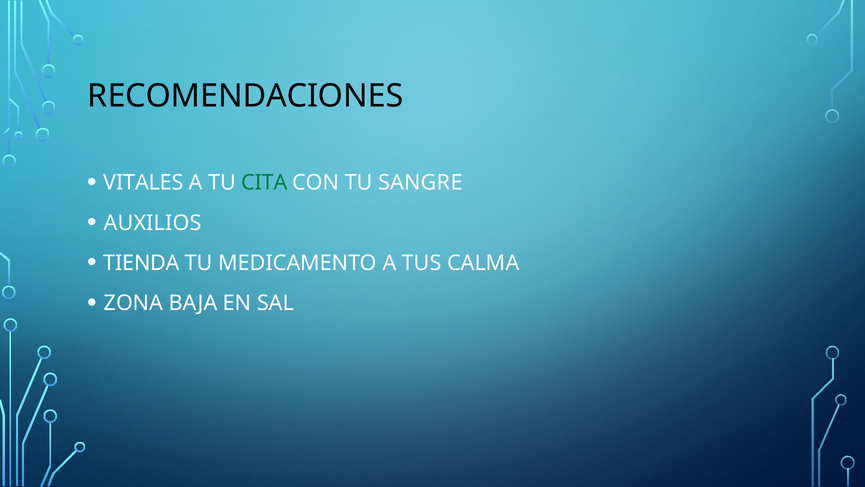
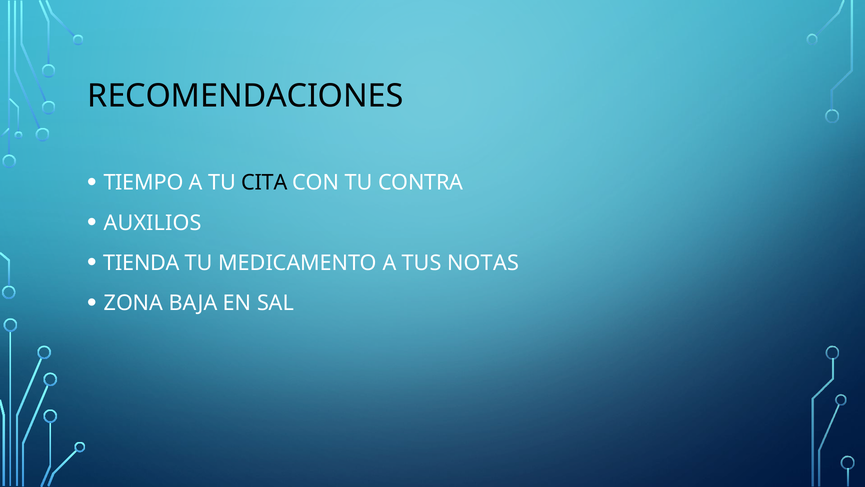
VITALES: VITALES -> TIEMPO (143, 183)
CITA colour: green -> black (264, 183)
SANGRE: SANGRE -> CONTRA (421, 183)
CALMA: CALMA -> NOTAS (483, 263)
